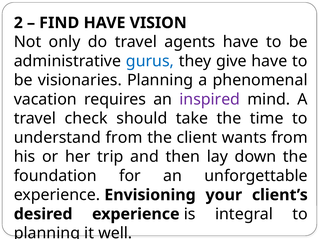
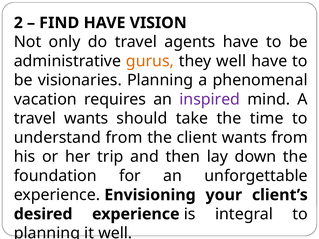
gurus colour: blue -> orange (150, 61)
they give: give -> well (231, 61)
travel check: check -> wants (86, 119)
